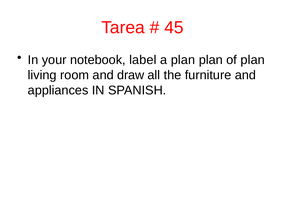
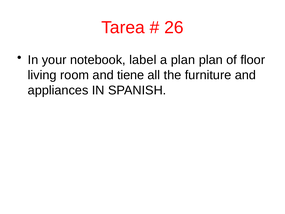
45: 45 -> 26 (174, 28)
of plan: plan -> floor (253, 60)
draw: draw -> tiene (131, 75)
